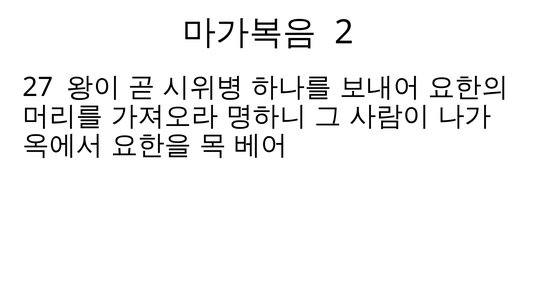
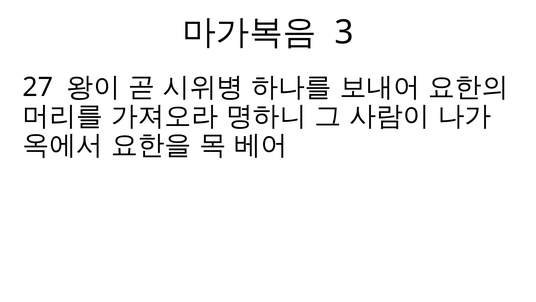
2: 2 -> 3 (344, 32)
